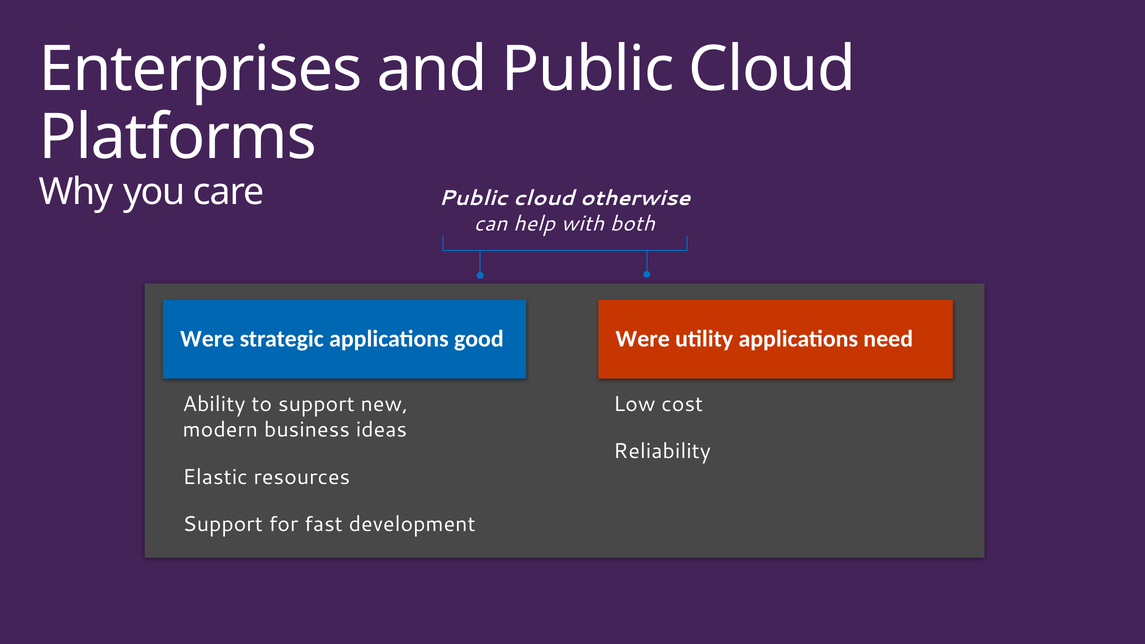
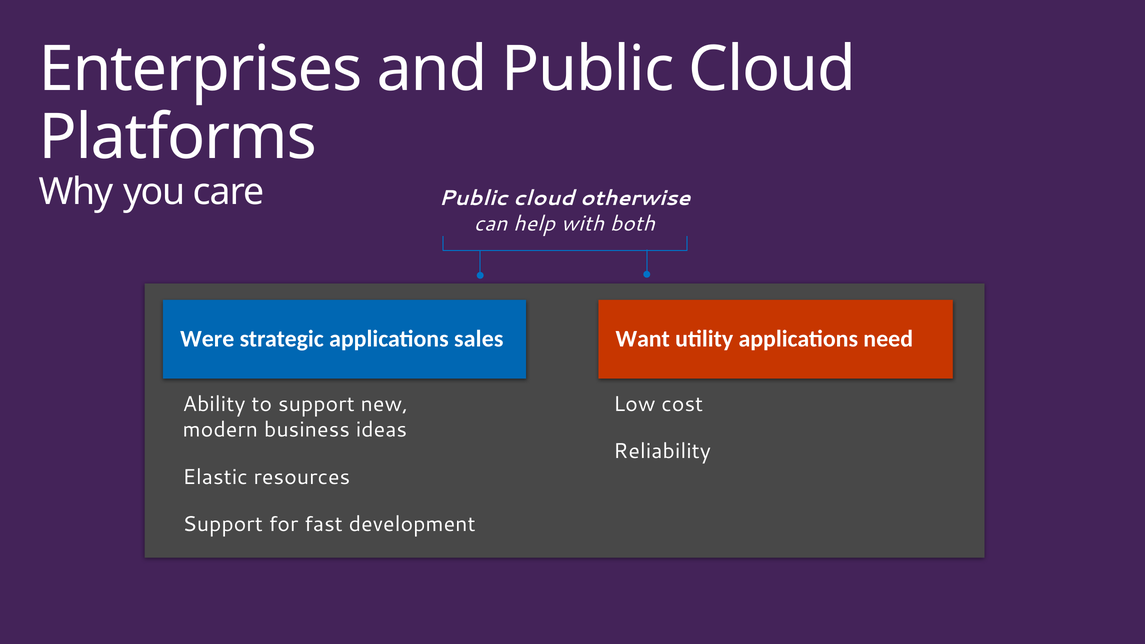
good: good -> sales (479, 339)
Were: Were -> Want (643, 339)
